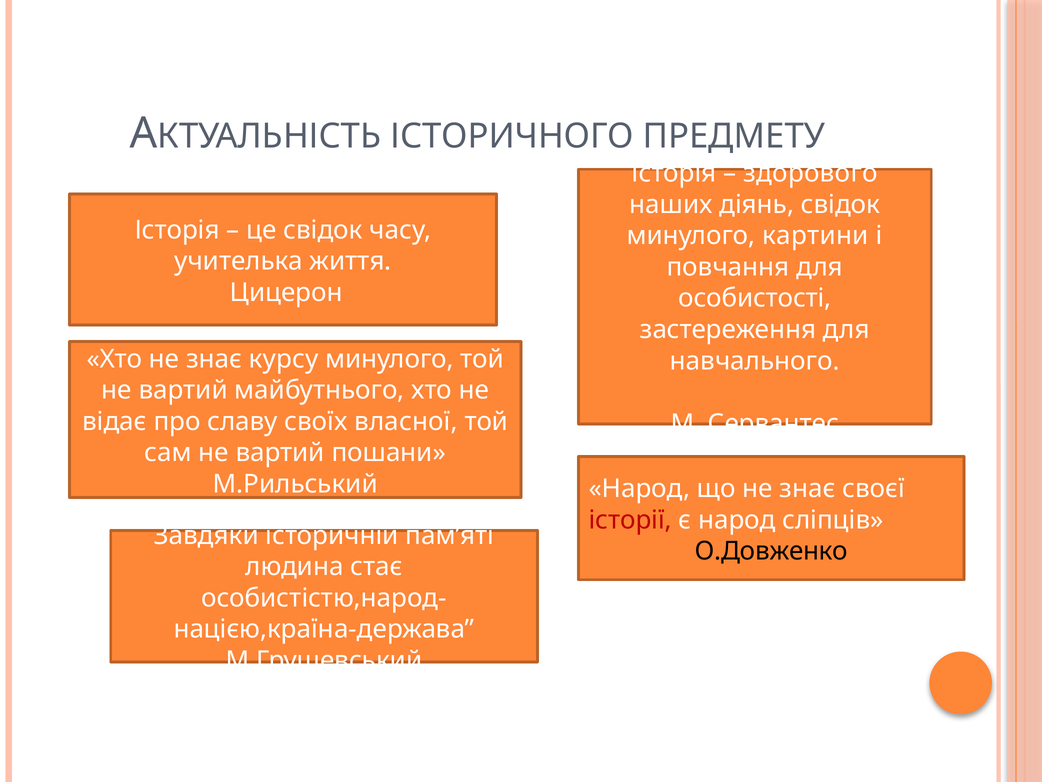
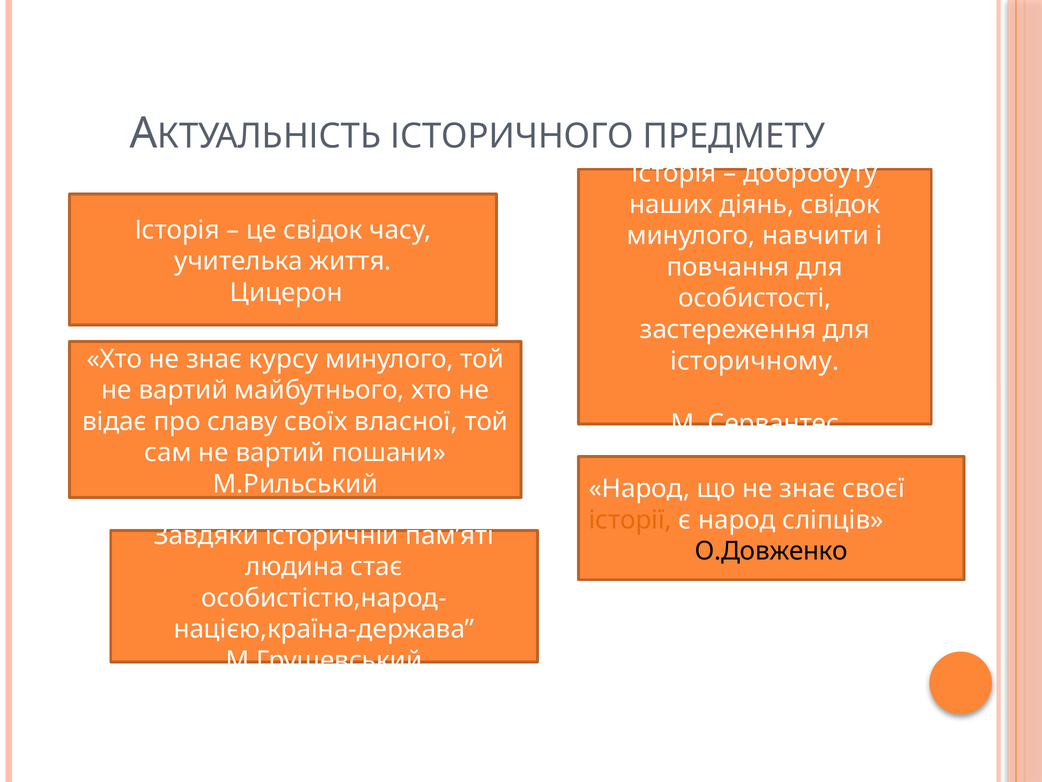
здорового: здорового -> добробуту (811, 173)
картини: картини -> навчити (815, 236)
навчального: навчального -> історичному (755, 361)
історії colour: red -> orange (630, 520)
